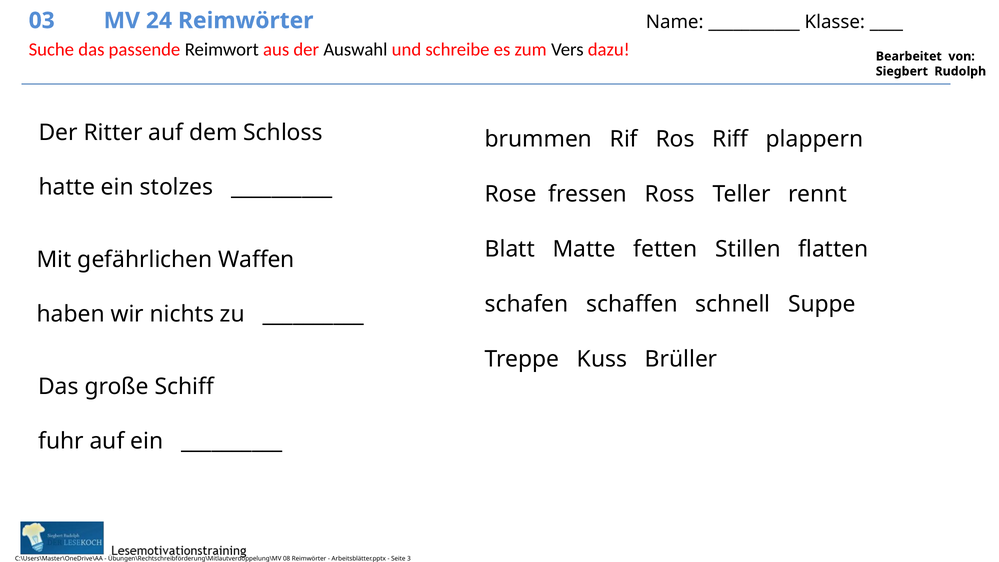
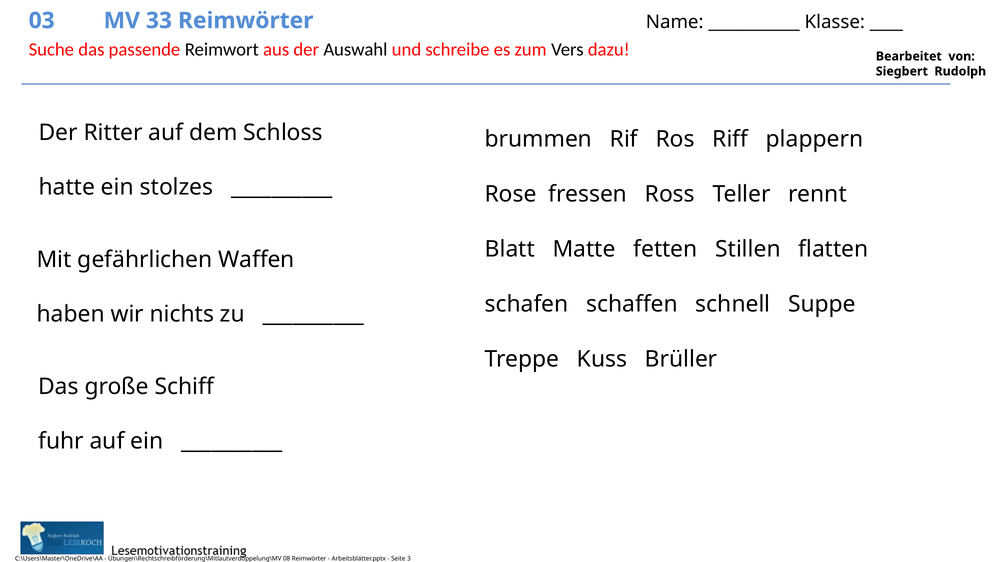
24: 24 -> 33 (159, 21)
